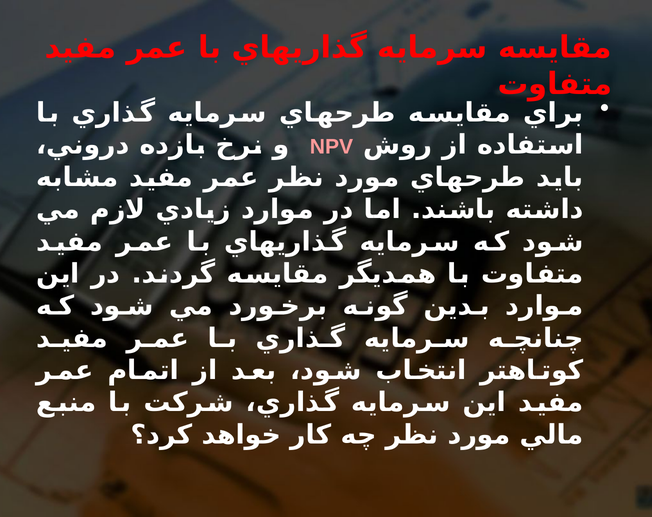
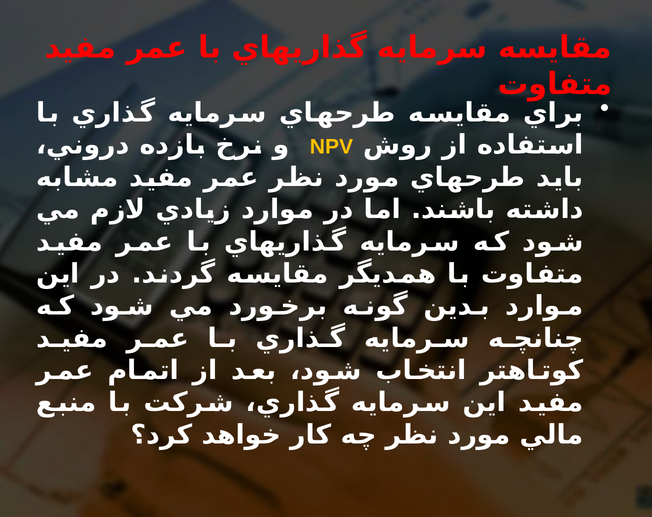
NPV colour: pink -> yellow (331, 147)
